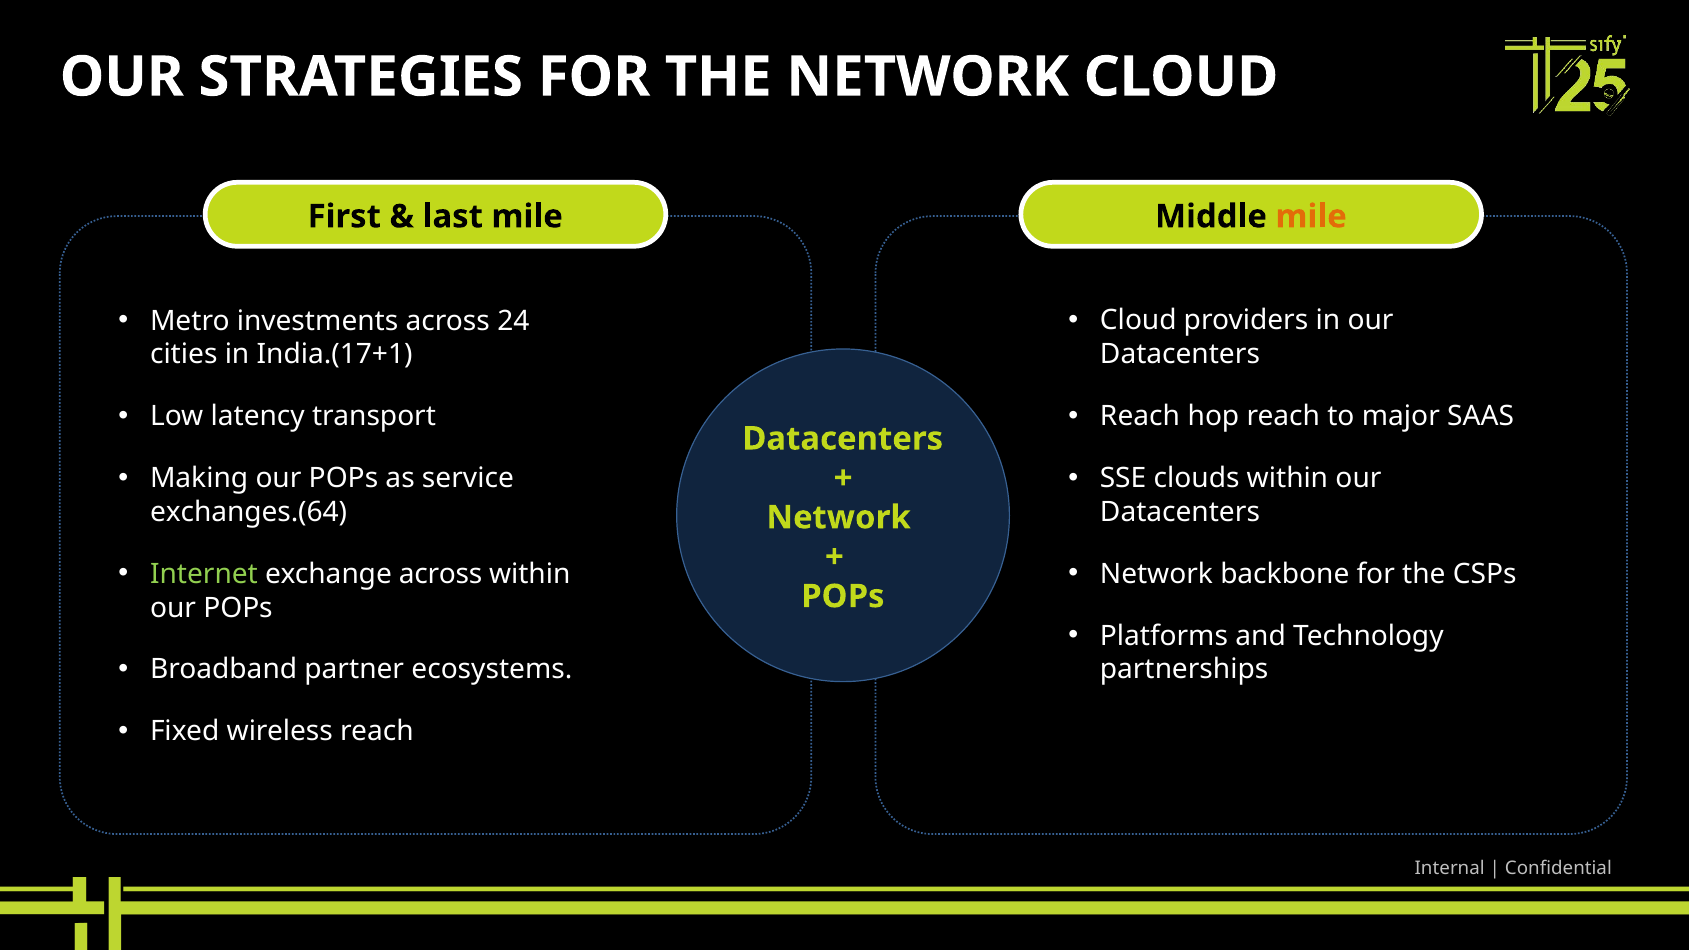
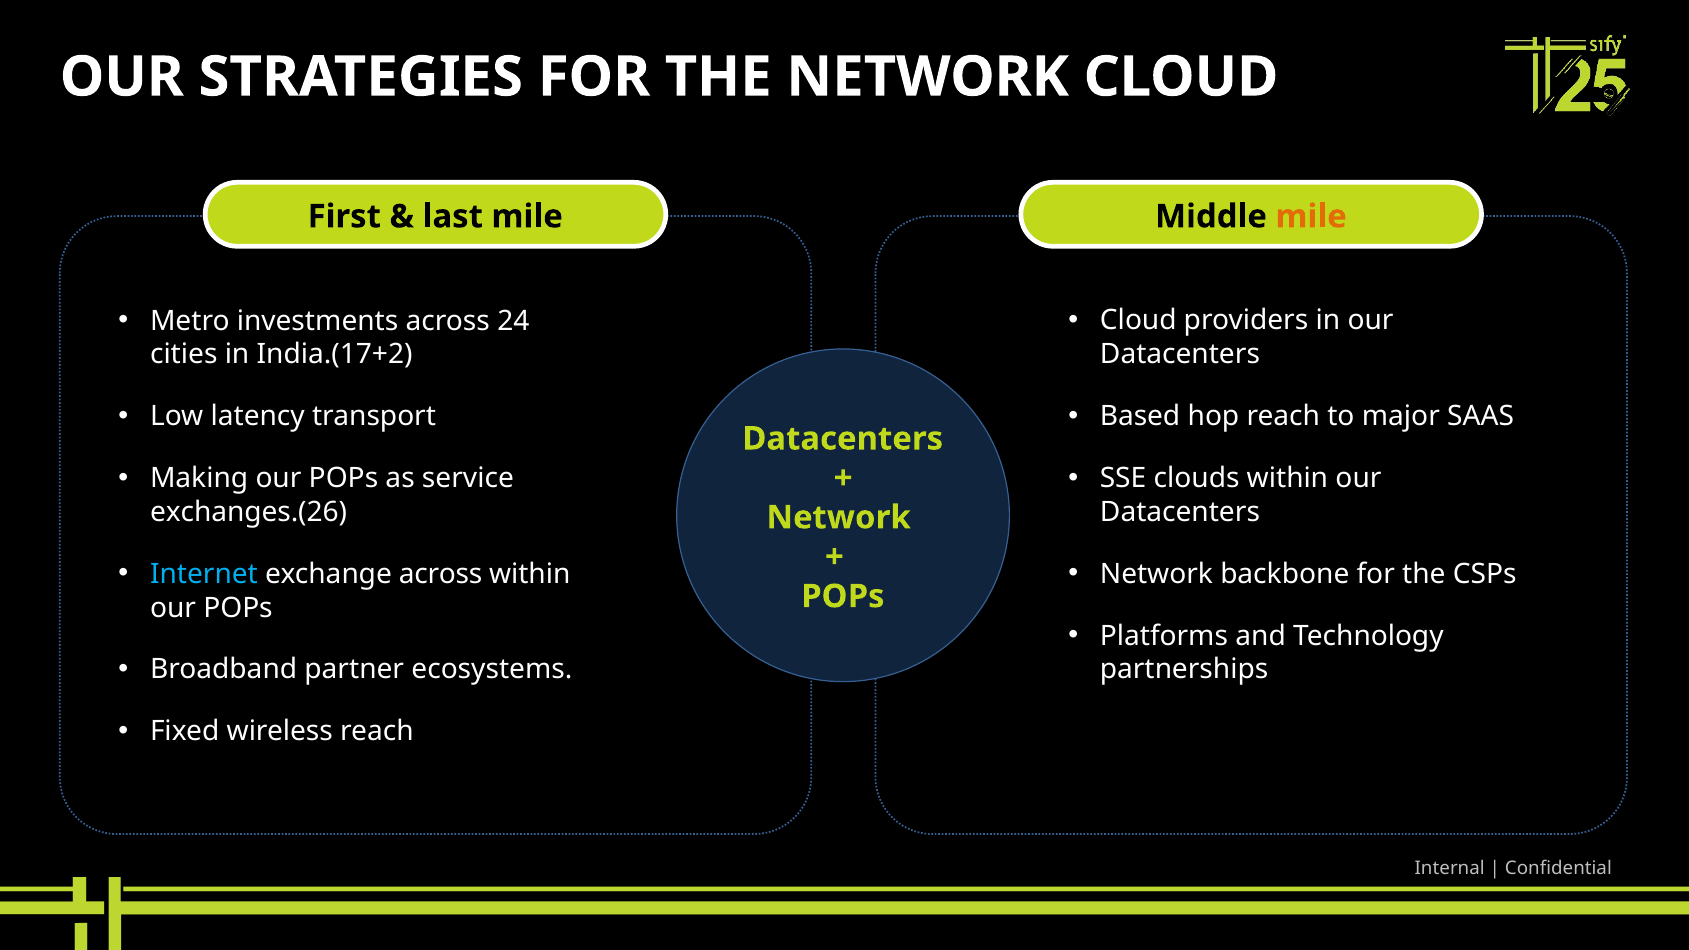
India.(17+1: India.(17+1 -> India.(17+2 (335, 355)
Reach: Reach -> Based (1140, 416)
exchanges.(64: exchanges.(64 -> exchanges.(26 (249, 512)
Internet colour: light green -> light blue (204, 574)
